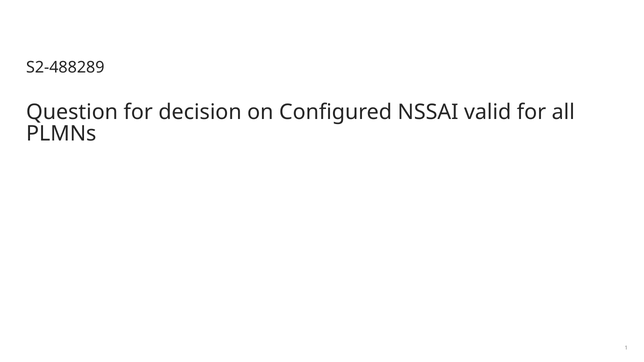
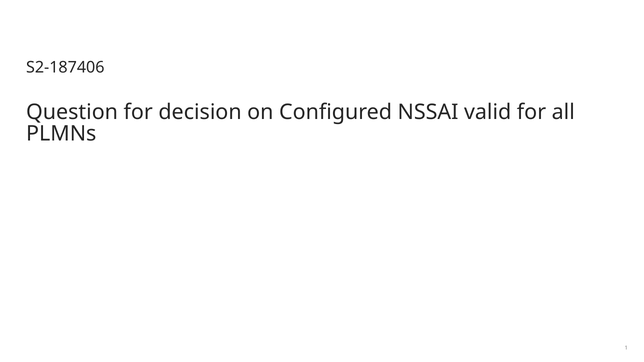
S2-488289: S2-488289 -> S2-187406 (65, 67)
